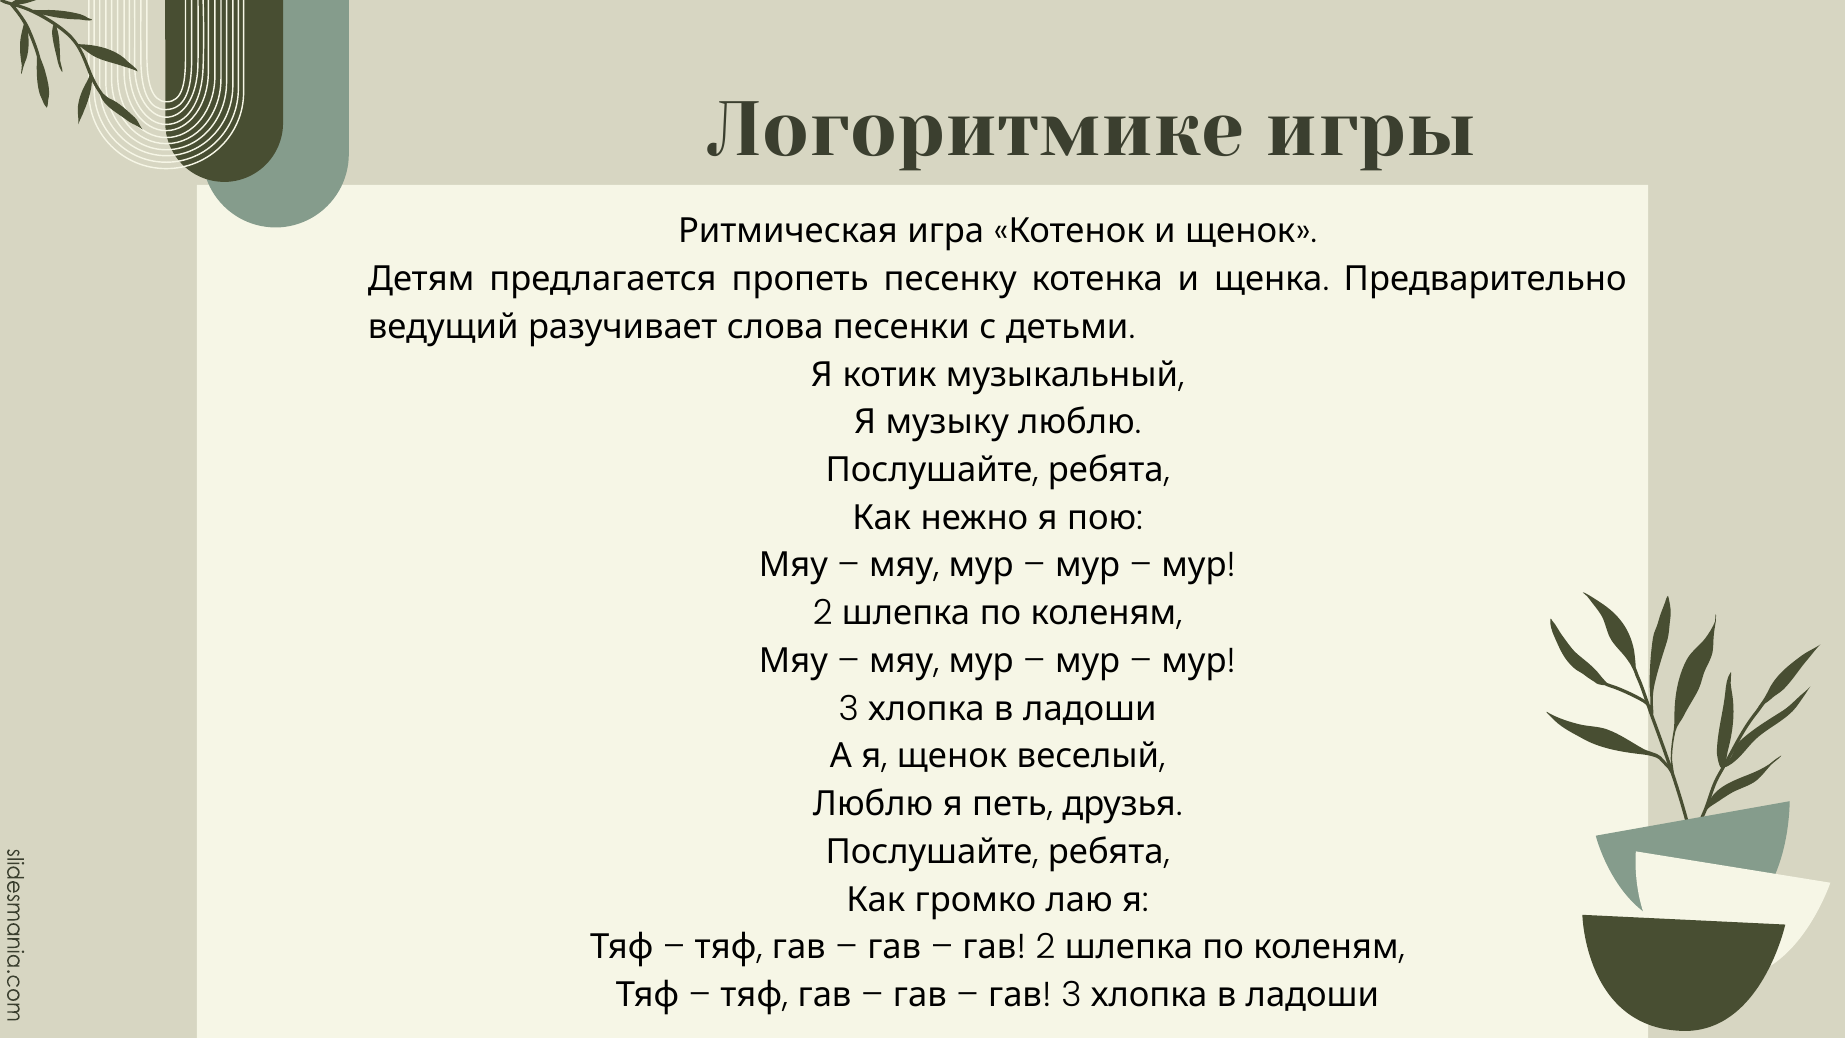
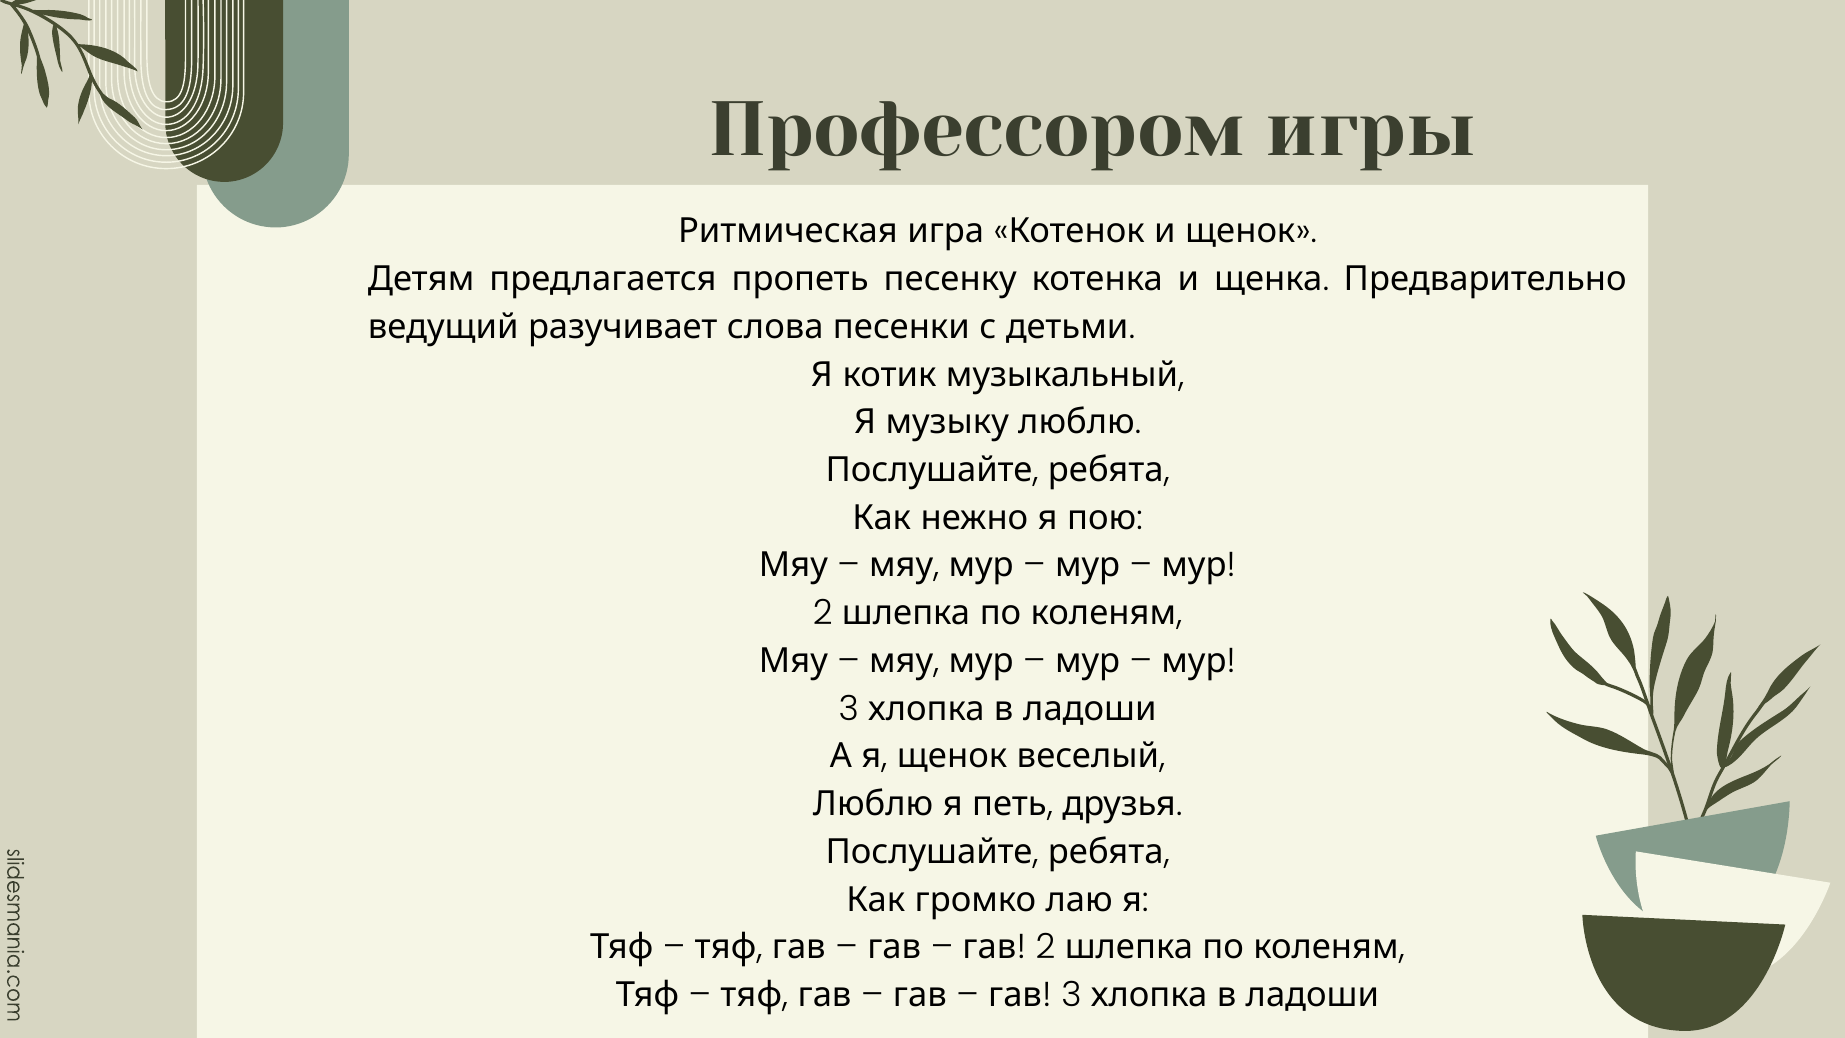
Логоритмике: Логоритмике -> Профессором (977, 130)
